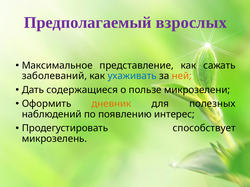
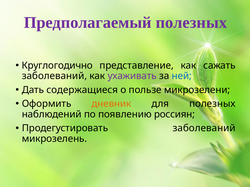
Предполагаемый взрослых: взрослых -> полезных (191, 23)
Максимальное: Максимальное -> Круглогодично (57, 66)
ухаживать colour: blue -> purple (132, 76)
ней colour: orange -> blue (182, 76)
интерес: интерес -> россиян (174, 115)
Продегустировать способствует: способствует -> заболеваний (204, 129)
